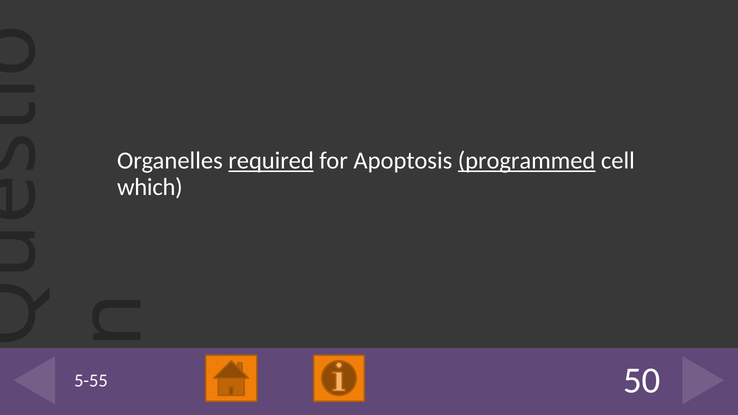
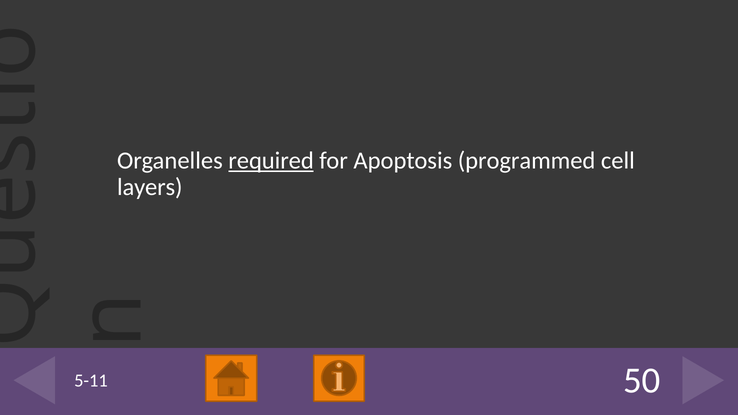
programmed underline: present -> none (527, 161)
which: which -> layers (150, 187)
5-55: 5-55 -> 5-11 (91, 381)
